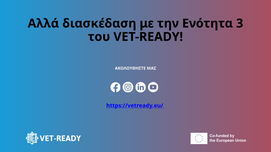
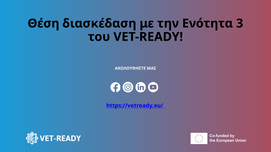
Αλλά: Αλλά -> Θέση (43, 23)
